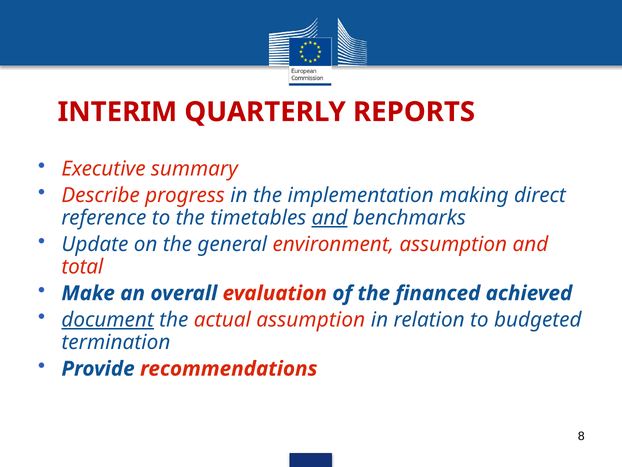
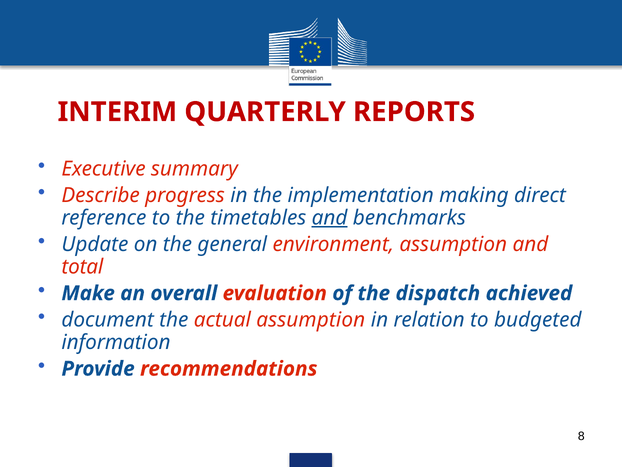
financed: financed -> dispatch (438, 293)
document underline: present -> none (108, 320)
termination: termination -> information (116, 342)
